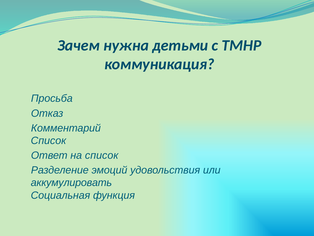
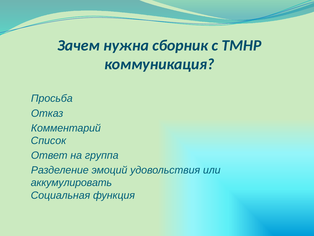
детьми: детьми -> сборник (180, 45)
на список: список -> группа (102, 155)
